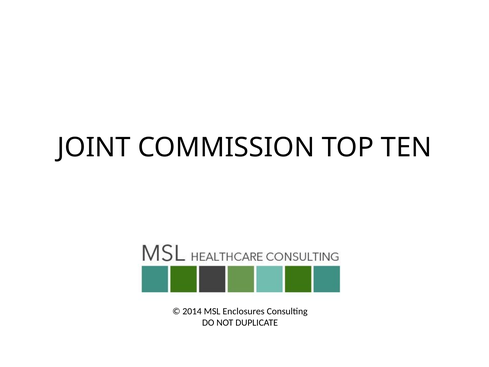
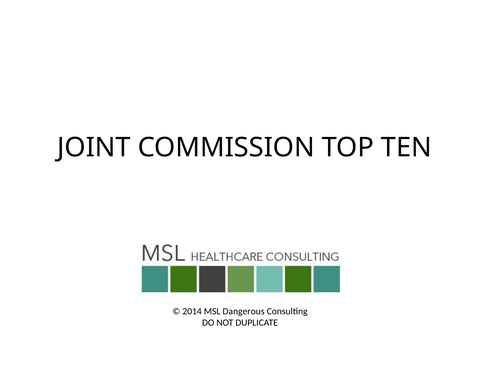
Enclosures: Enclosures -> Dangerous (244, 311)
